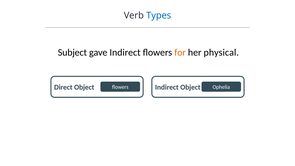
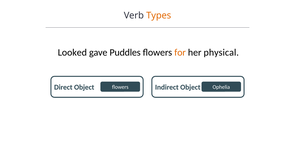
Types colour: blue -> orange (159, 15)
Subject: Subject -> Looked (72, 53)
gave Indirect: Indirect -> Puddles (125, 53)
